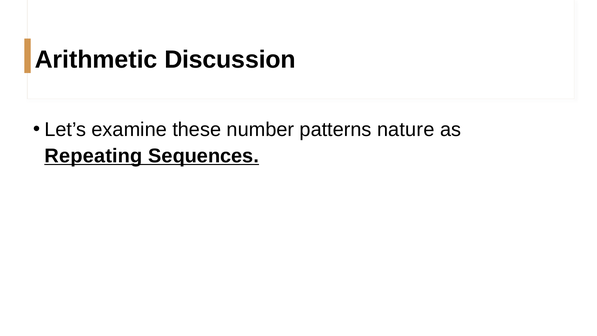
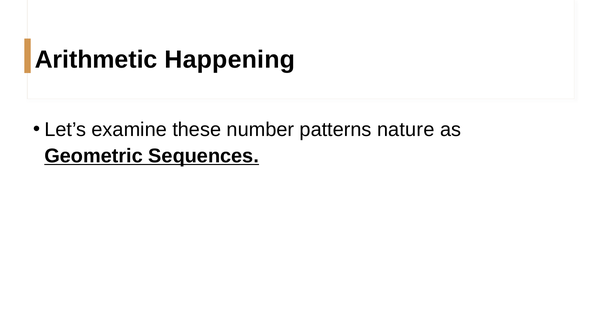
Discussion: Discussion -> Happening (230, 60)
Repeating: Repeating -> Geometric (94, 156)
